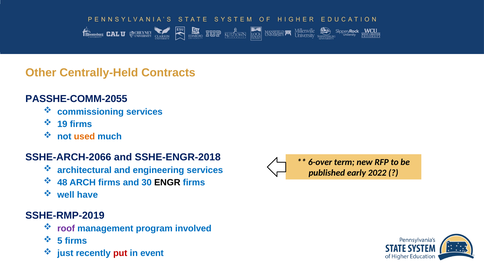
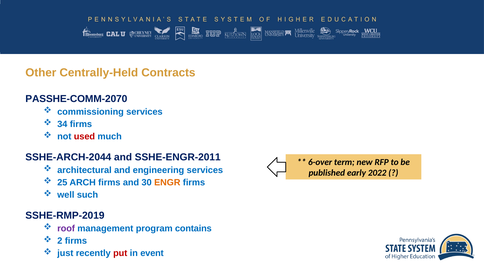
PASSHE-COMM-2055: PASSHE-COMM-2055 -> PASSHE-COMM-2070 (76, 99)
19: 19 -> 34 (62, 124)
used colour: orange -> red (84, 137)
SSHE-ARCH-2066: SSHE-ARCH-2066 -> SSHE-ARCH-2044 (68, 157)
SSHE-ENGR-2018: SSHE-ENGR-2018 -> SSHE-ENGR-2011 (178, 157)
48: 48 -> 25 (62, 183)
ENGR colour: black -> orange (167, 183)
have: have -> such (87, 195)
involved: involved -> contains (193, 229)
5: 5 -> 2 (60, 241)
